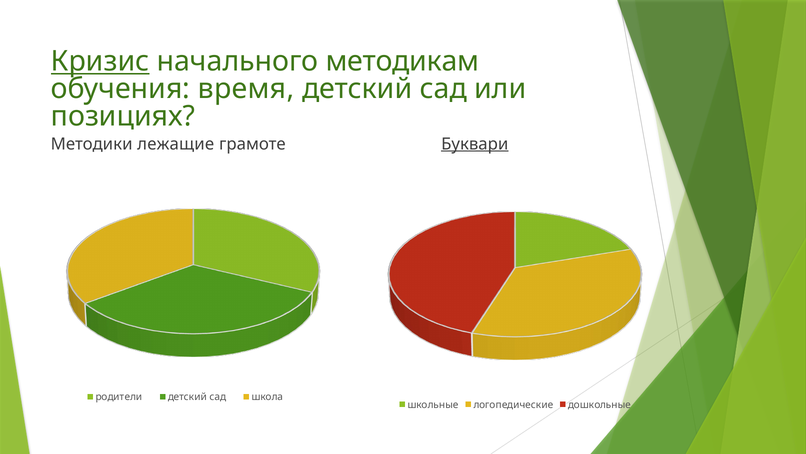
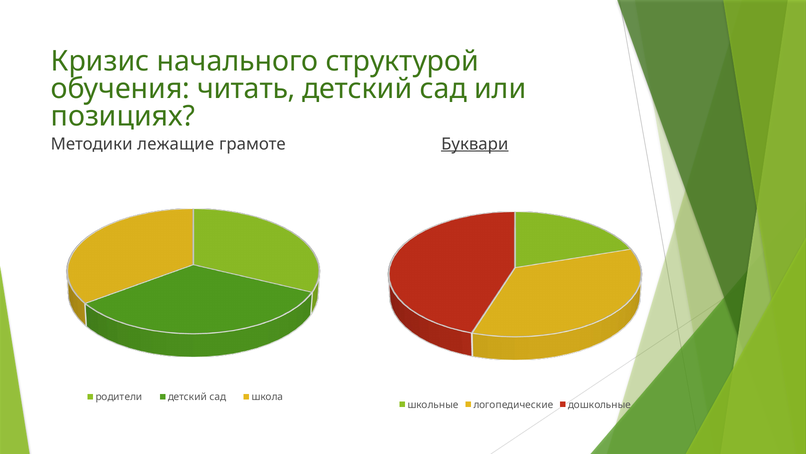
Кризис underline: present -> none (100, 61)
методикам: методикам -> структурой (402, 61)
время: время -> читать (246, 89)
